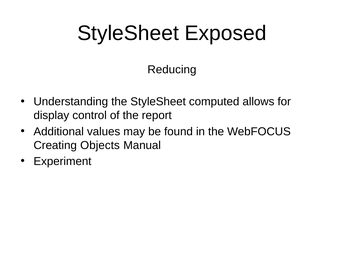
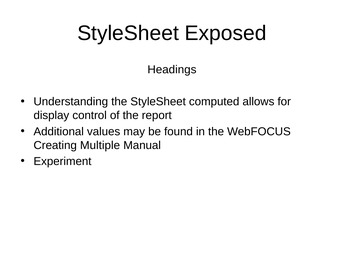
Reducing: Reducing -> Headings (172, 70)
Objects: Objects -> Multiple (100, 145)
